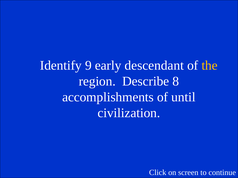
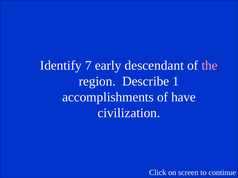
9: 9 -> 7 (88, 66)
the colour: yellow -> pink (210, 66)
8: 8 -> 1 (176, 81)
until: until -> have (183, 97)
